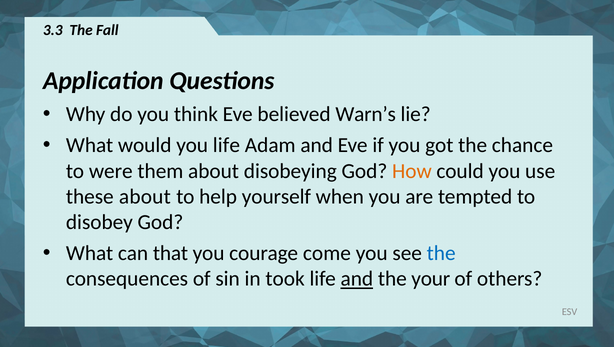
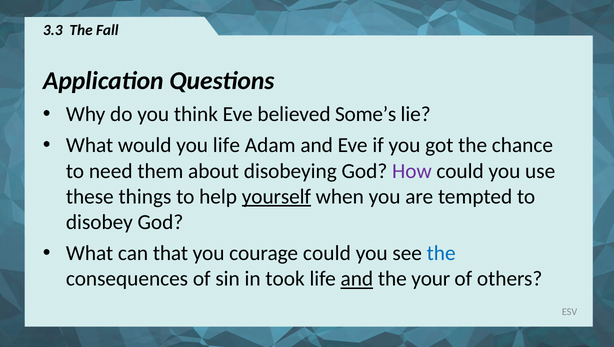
Warn’s: Warn’s -> Some’s (366, 114)
were: were -> need (111, 171)
How colour: orange -> purple (412, 171)
these about: about -> things (145, 196)
yourself underline: none -> present (276, 196)
courage come: come -> could (327, 253)
